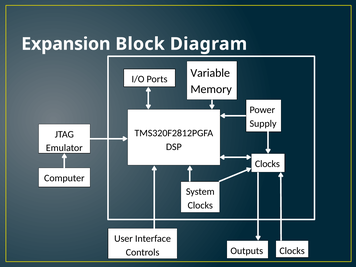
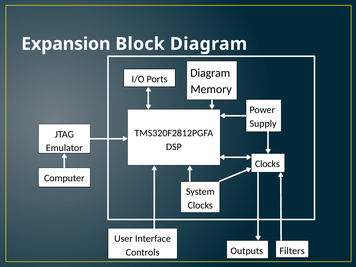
Variable: Variable -> Diagram (210, 73)
Outputs Clocks: Clocks -> Filters (292, 251)
